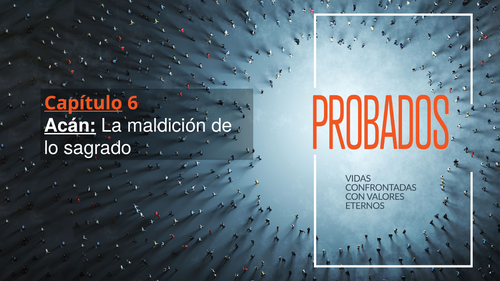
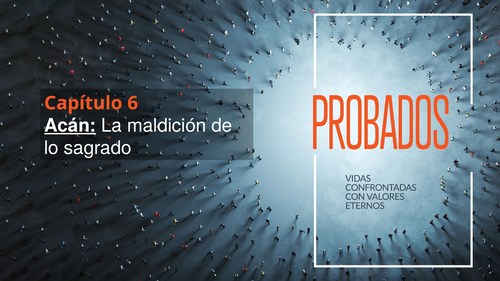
Capítulo underline: present -> none (83, 103)
